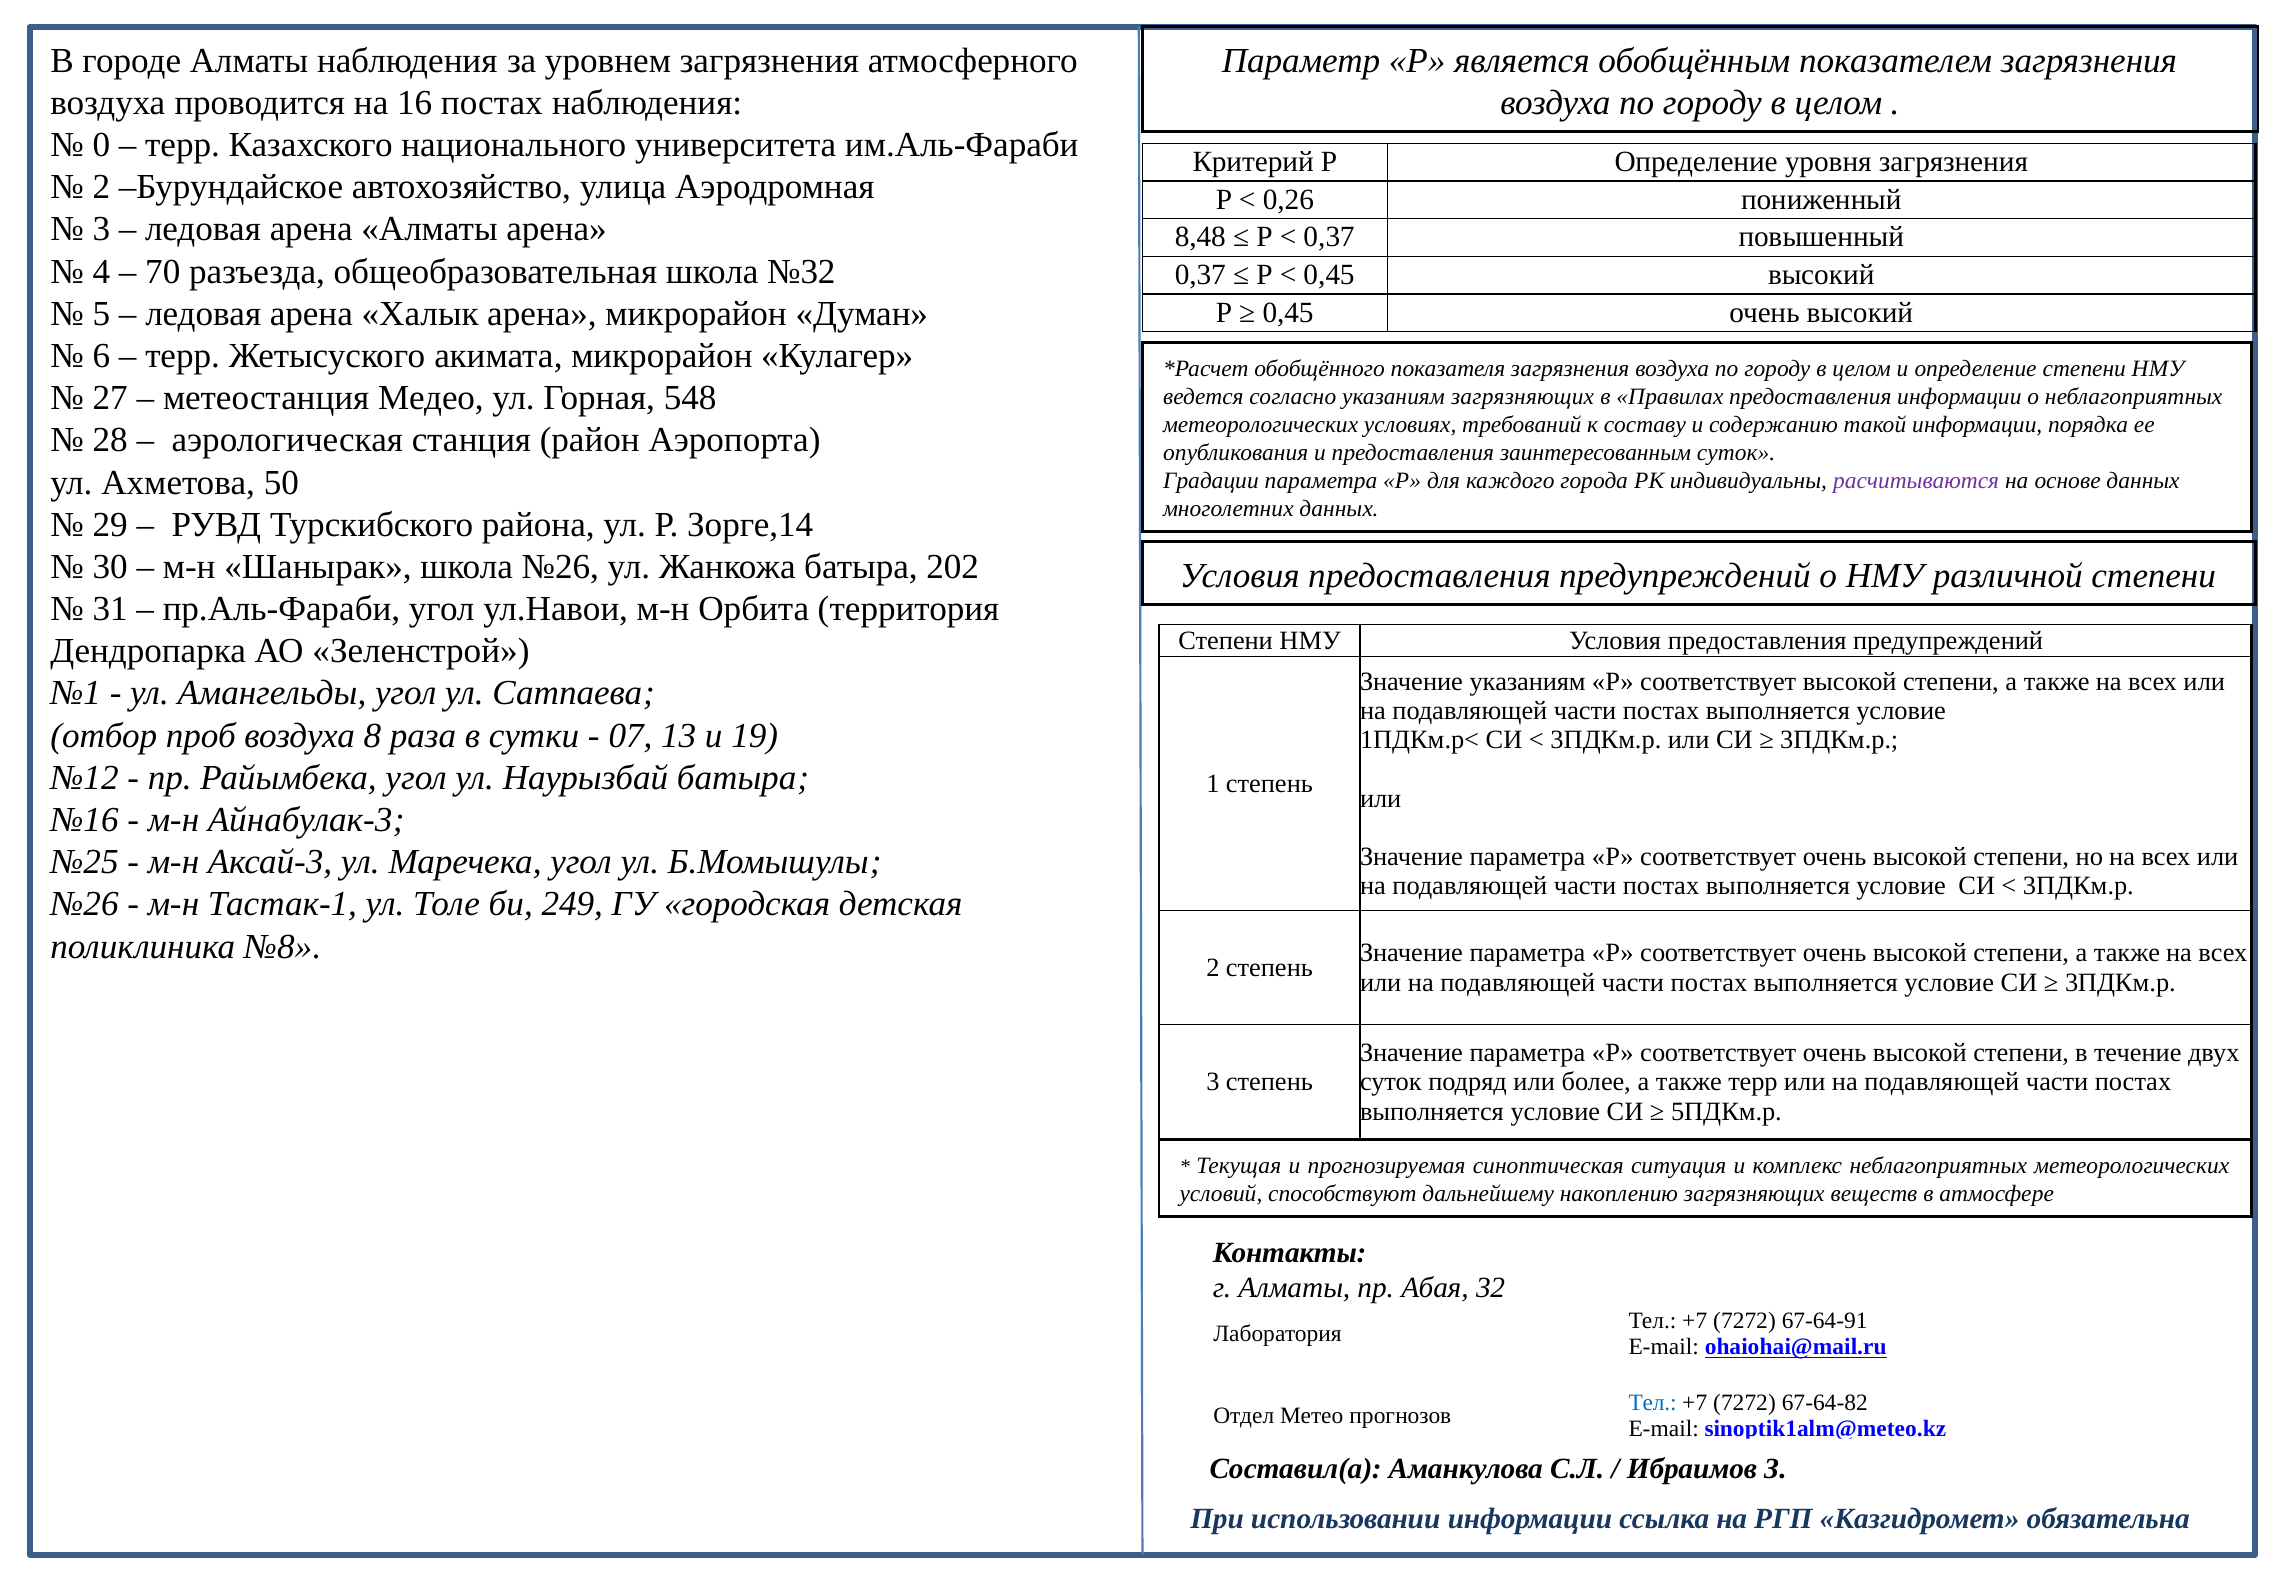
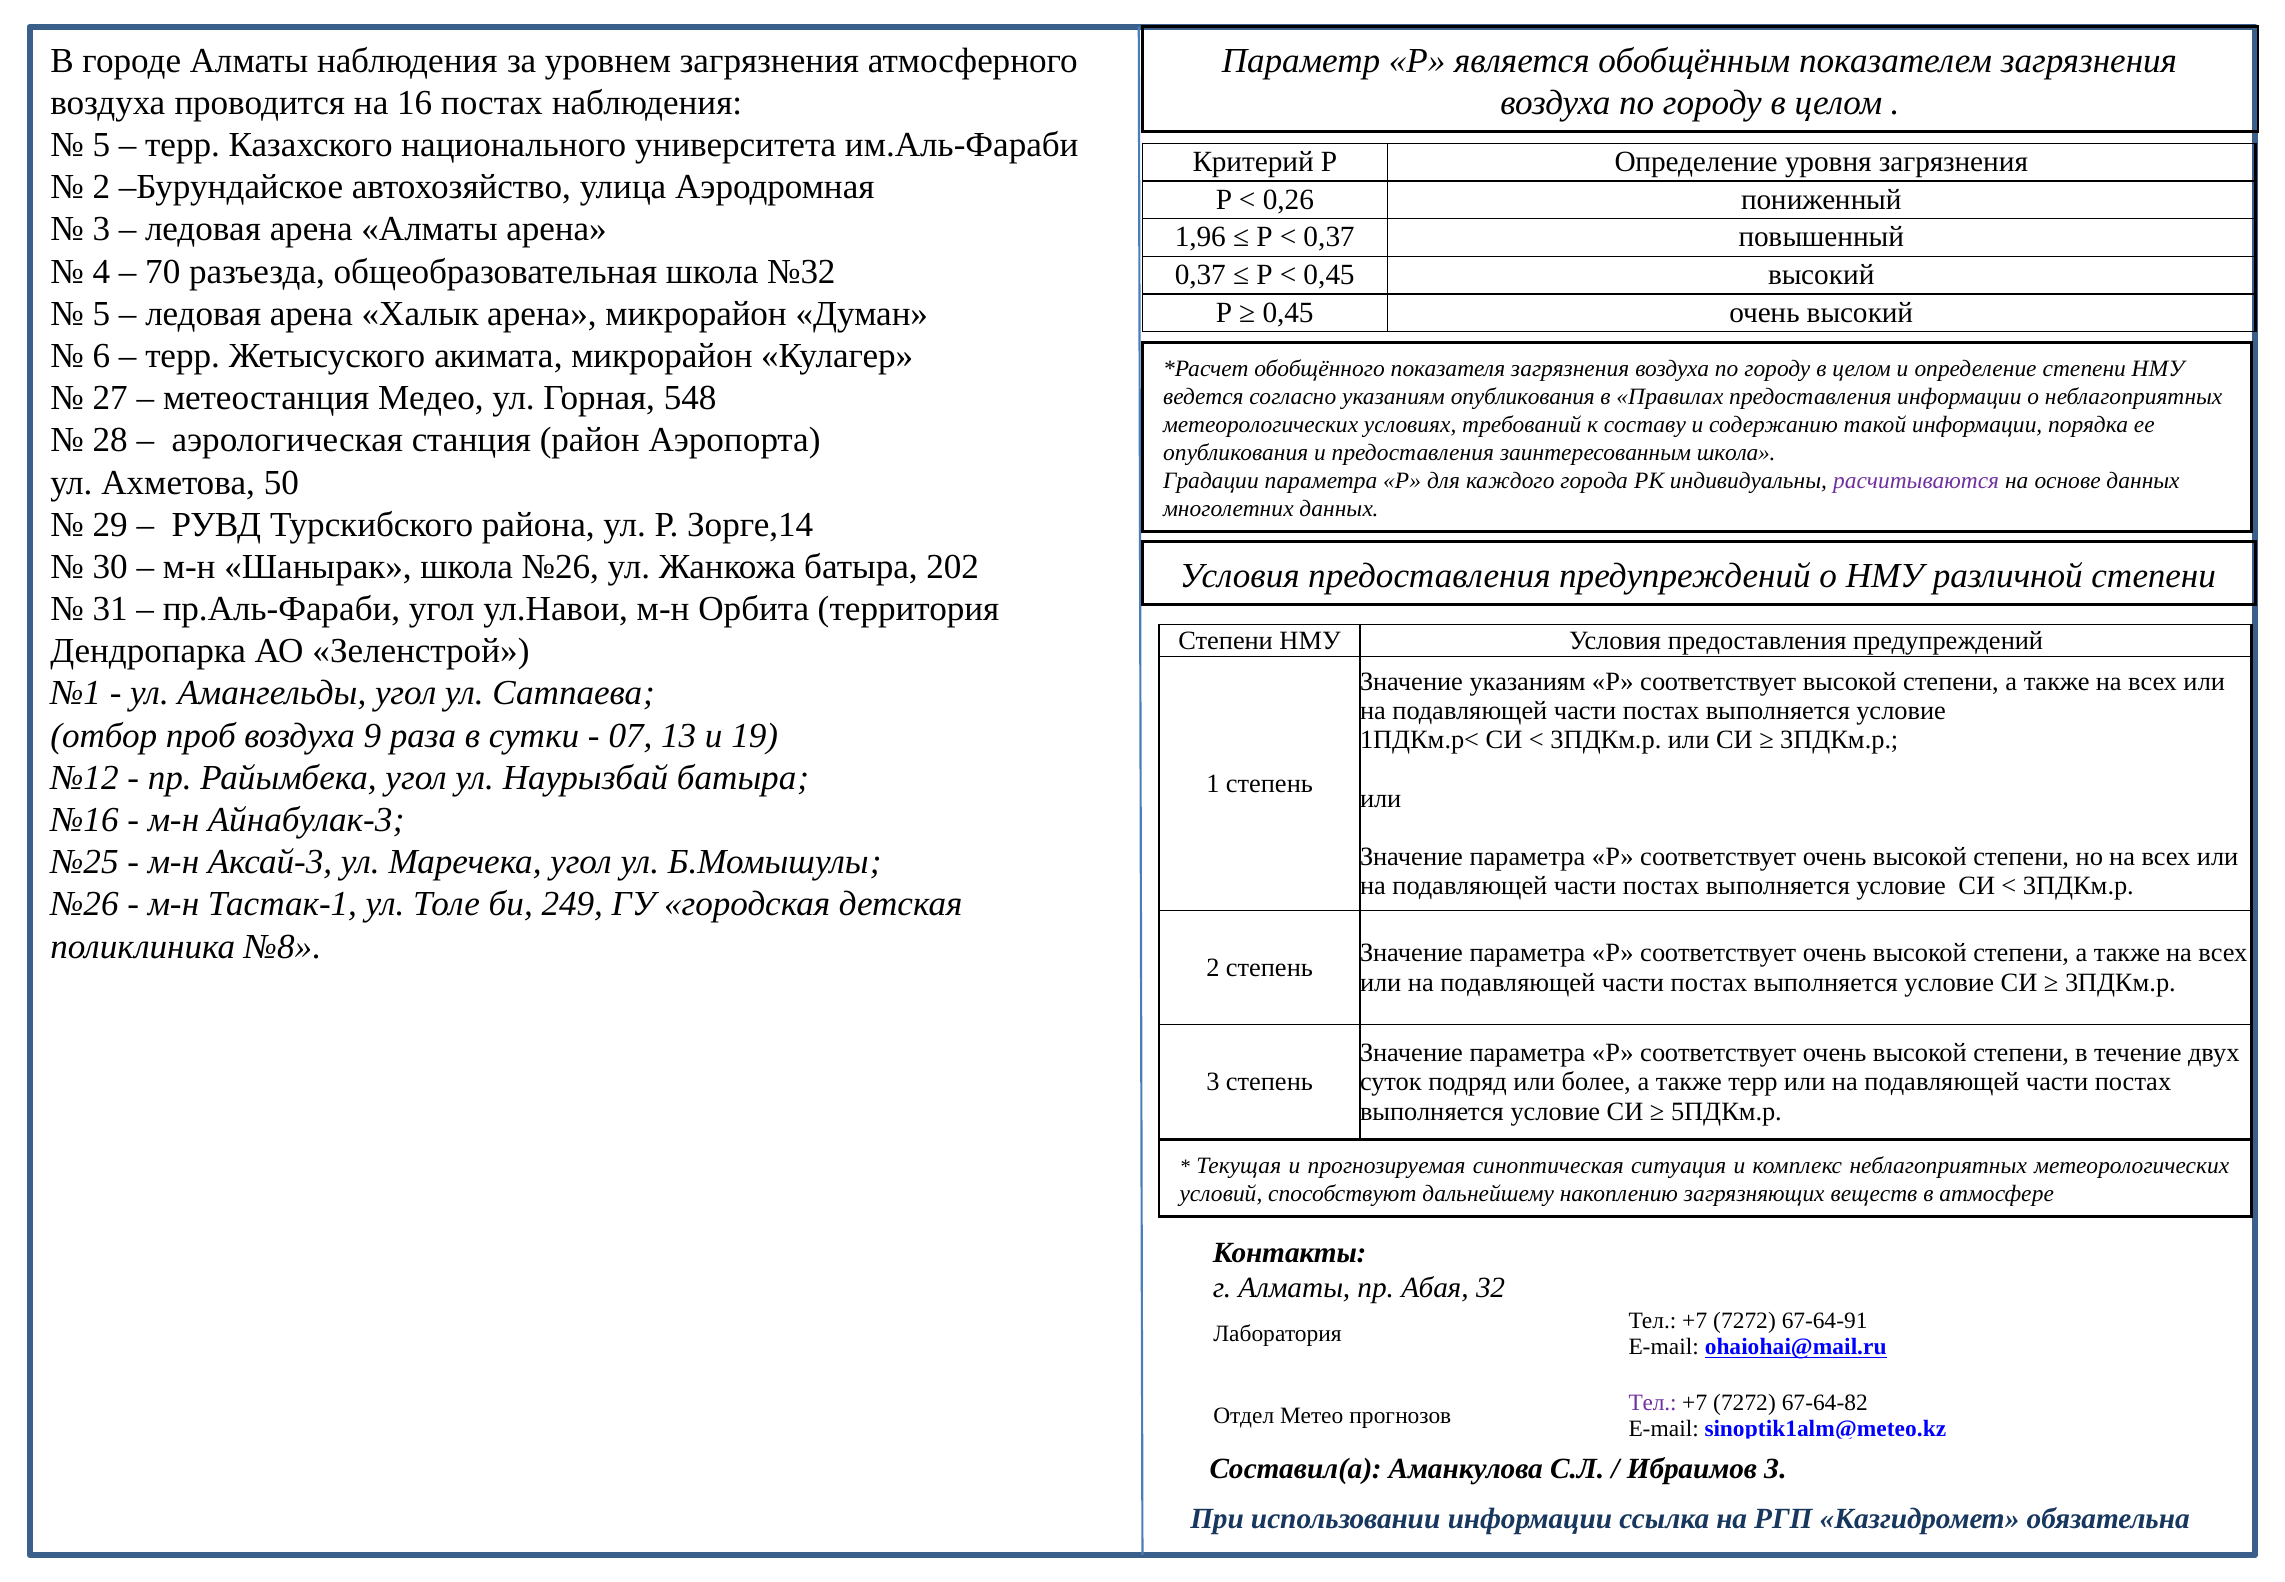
0: 0 -> 5 (101, 145)
8,48: 8,48 -> 1,96 (1200, 237)
указаниям загрязняющих: загрязняющих -> опубликования (1523, 396)
заинтересованным суток: суток -> школа (1736, 453)
8: 8 -> 9 (372, 736)
Тел colour: blue -> purple (1653, 1403)
